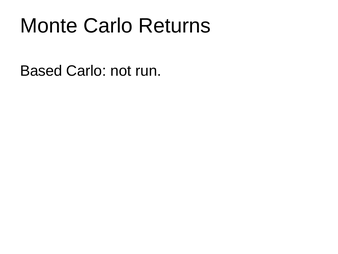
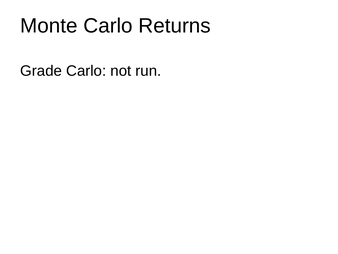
Based: Based -> Grade (41, 71)
